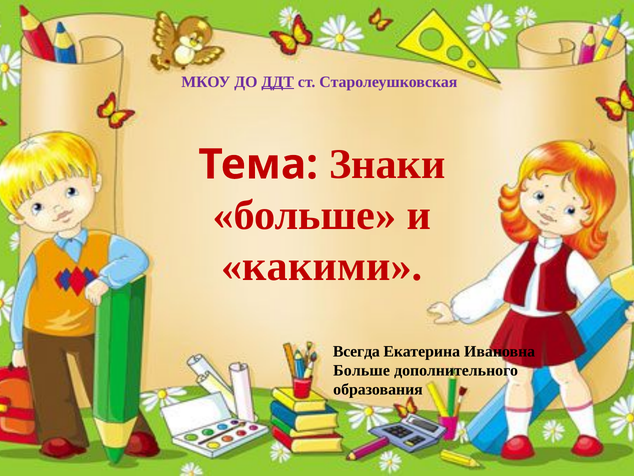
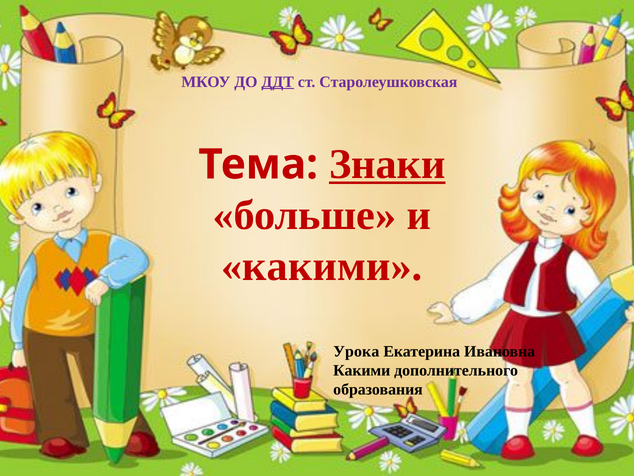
Знаки underline: none -> present (387, 164)
Всегда: Всегда -> Урока (356, 351)
Больше: Больше -> Какими (362, 370)
